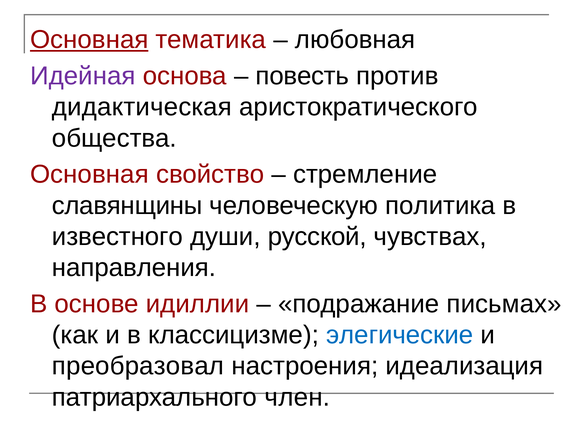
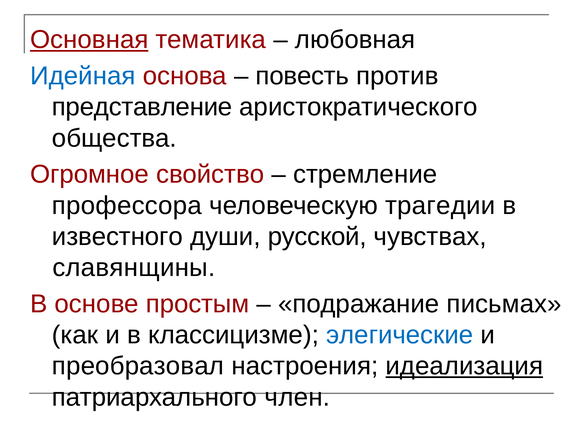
Идейная colour: purple -> blue (83, 76)
дидактическая: дидактическая -> представление (142, 107)
Основная: Основная -> Огромное (90, 174)
славянщины: славянщины -> профессора (127, 206)
политика: политика -> трагедии (440, 206)
направления: направления -> славянщины (134, 268)
идиллии: идиллии -> простым (198, 304)
идеализация underline: none -> present (464, 366)
